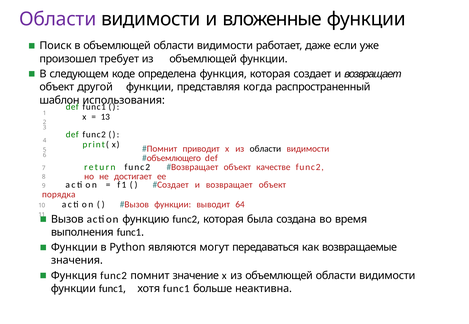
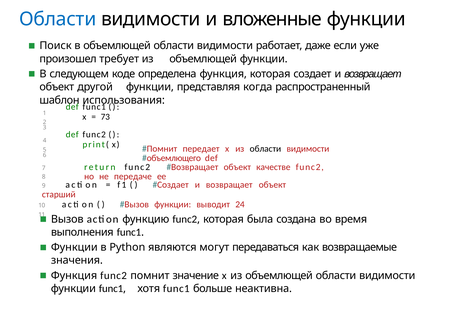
Области colour: purple -> blue (58, 19)
13: 13 -> 73 (105, 117)
приводит: приводит -> передает (201, 149)
достигает: достигает -> передаче (133, 177)
порядка: порядка -> старший (59, 195)
64: 64 -> 24 (240, 205)
